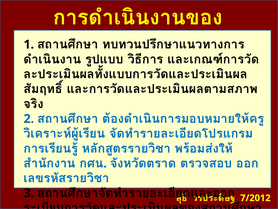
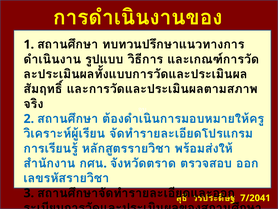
7/2012: 7/2012 -> 7/2041 (255, 198)
